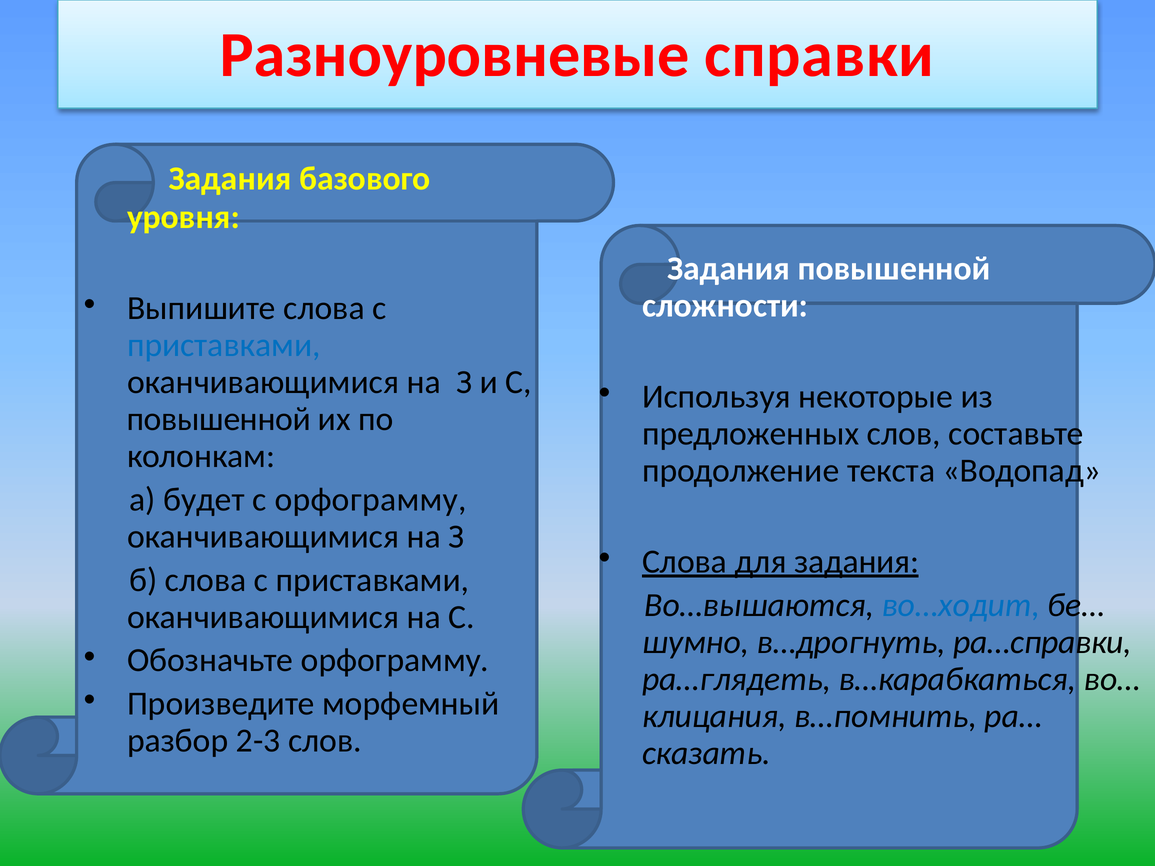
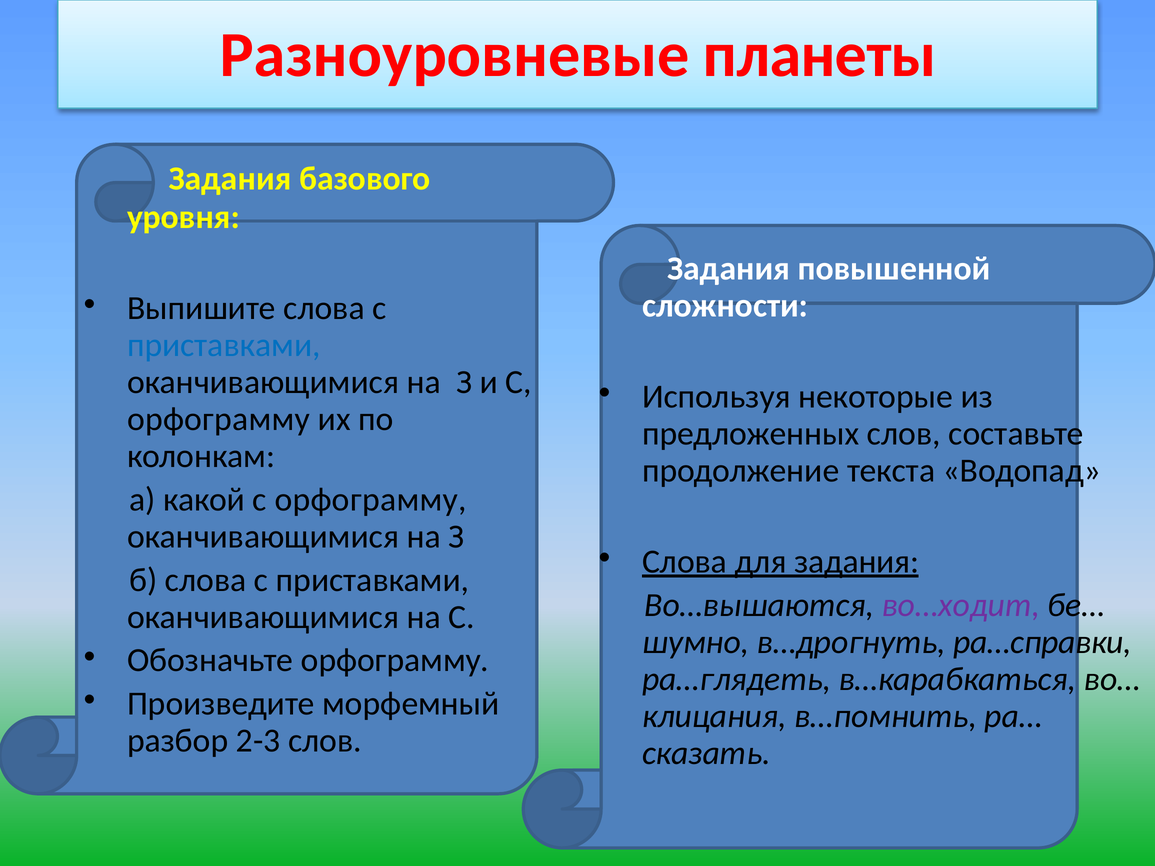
справки: справки -> планеты (820, 55)
повышенной: повышенной -> орфограмму (219, 419)
будет: будет -> какой (204, 500)
во…ходит colour: blue -> purple (961, 605)
